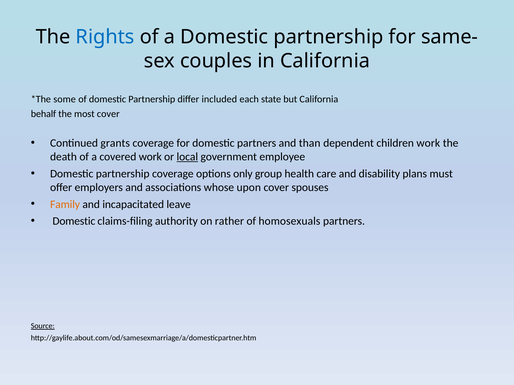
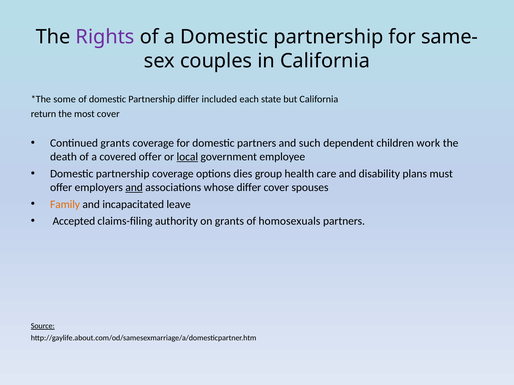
Rights colour: blue -> purple (105, 37)
behalf: behalf -> return (43, 114)
than: than -> such (310, 143)
covered work: work -> offer (150, 157)
only: only -> dies (243, 174)
and underline: none -> present (134, 188)
whose upon: upon -> differ (249, 188)
Domestic: Domestic -> Accepted (74, 221)
on rather: rather -> grants (229, 221)
